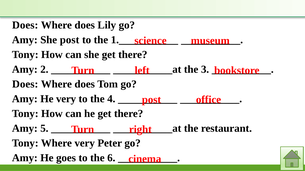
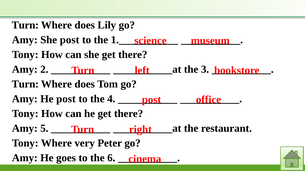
Does: Does -> Turn (25, 25)
Does: Does -> Turn (25, 84)
He very: very -> post (66, 99)
